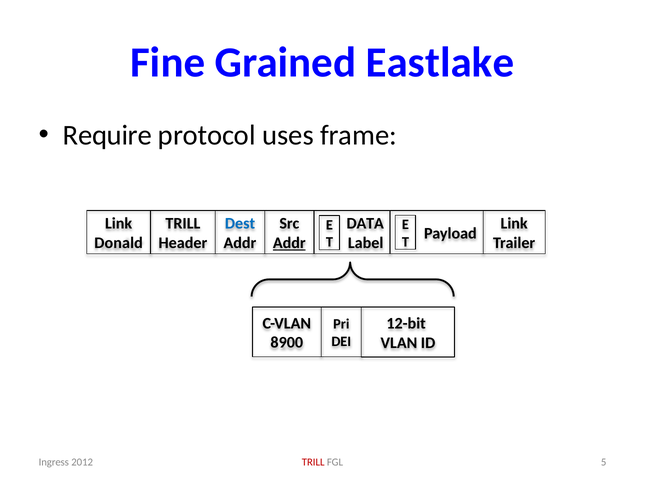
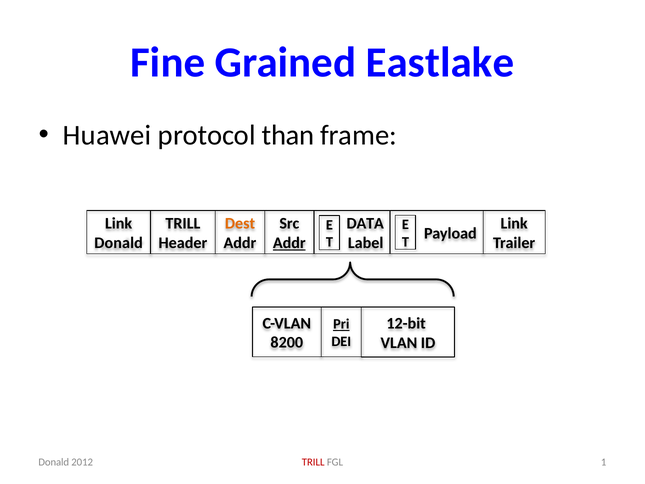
Require: Require -> Huawei (107, 135)
uses: uses -> than (288, 135)
Dest colour: blue -> orange (240, 224)
Pri underline: none -> present (341, 324)
8900: 8900 -> 8200 (287, 342)
5: 5 -> 1 (604, 462)
Ingress: Ingress -> Donald (54, 462)
